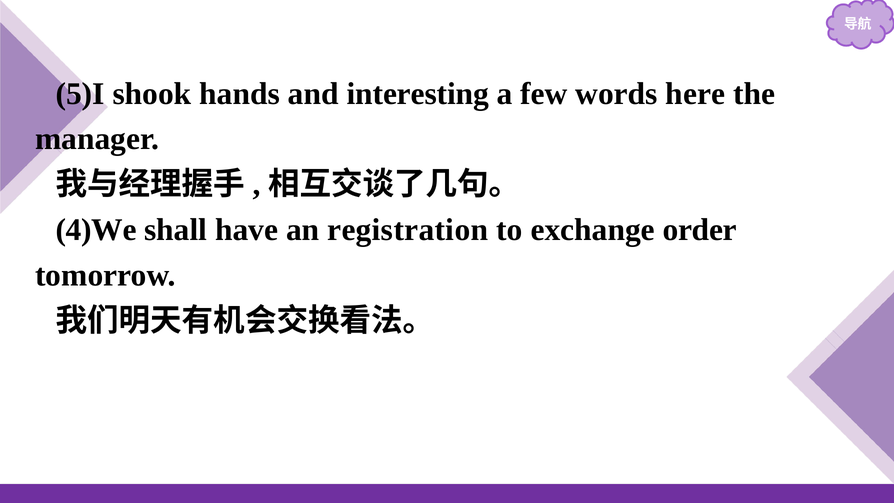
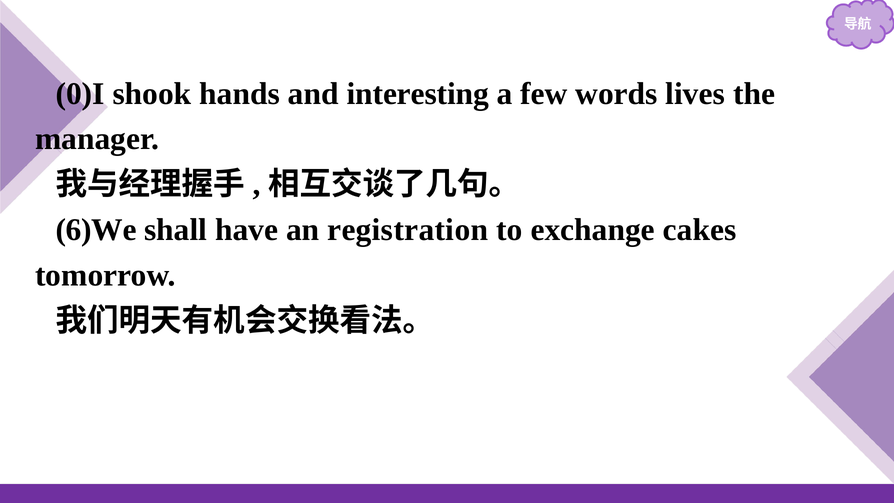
5)I: 5)I -> 0)I (80, 94)
here: here -> lives (695, 94)
4)We: 4)We -> 6)We (96, 230)
order: order -> cakes (700, 230)
